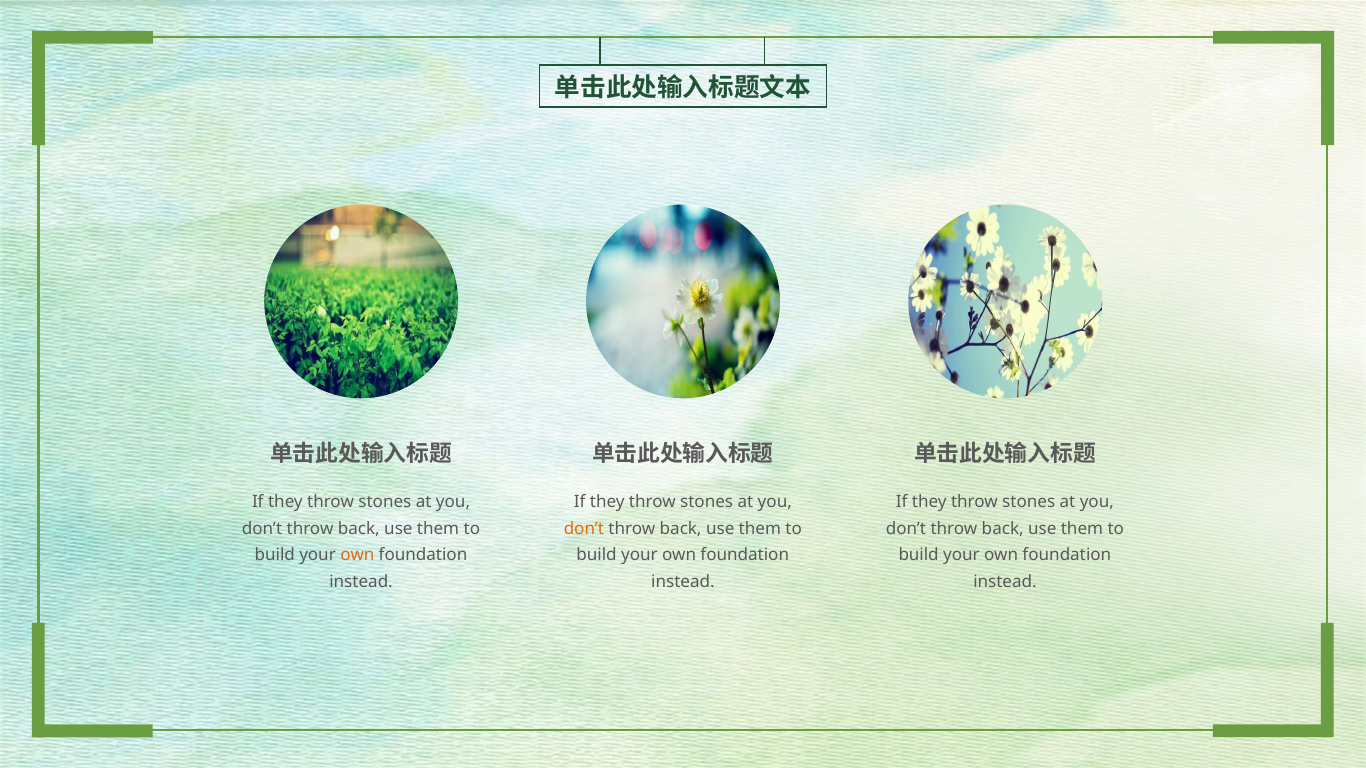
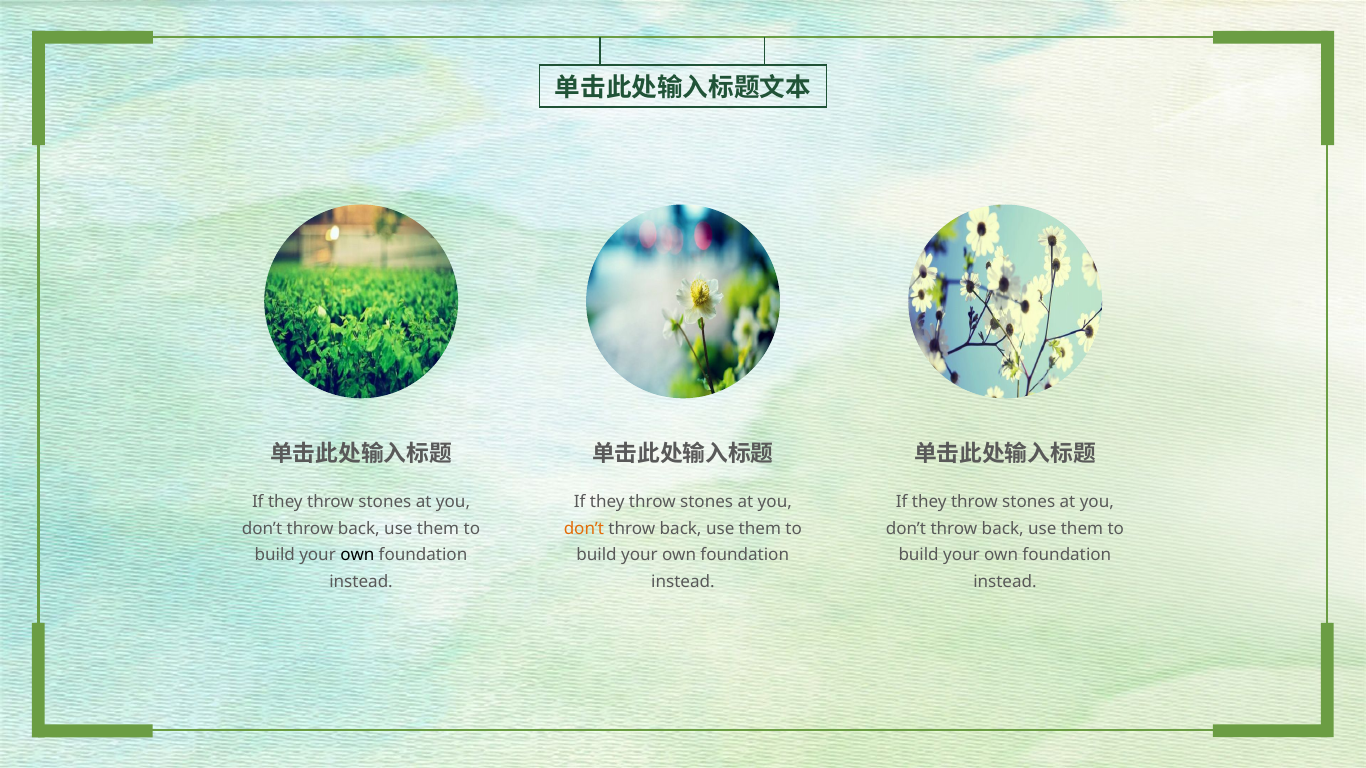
own colour: orange -> black (357, 555)
